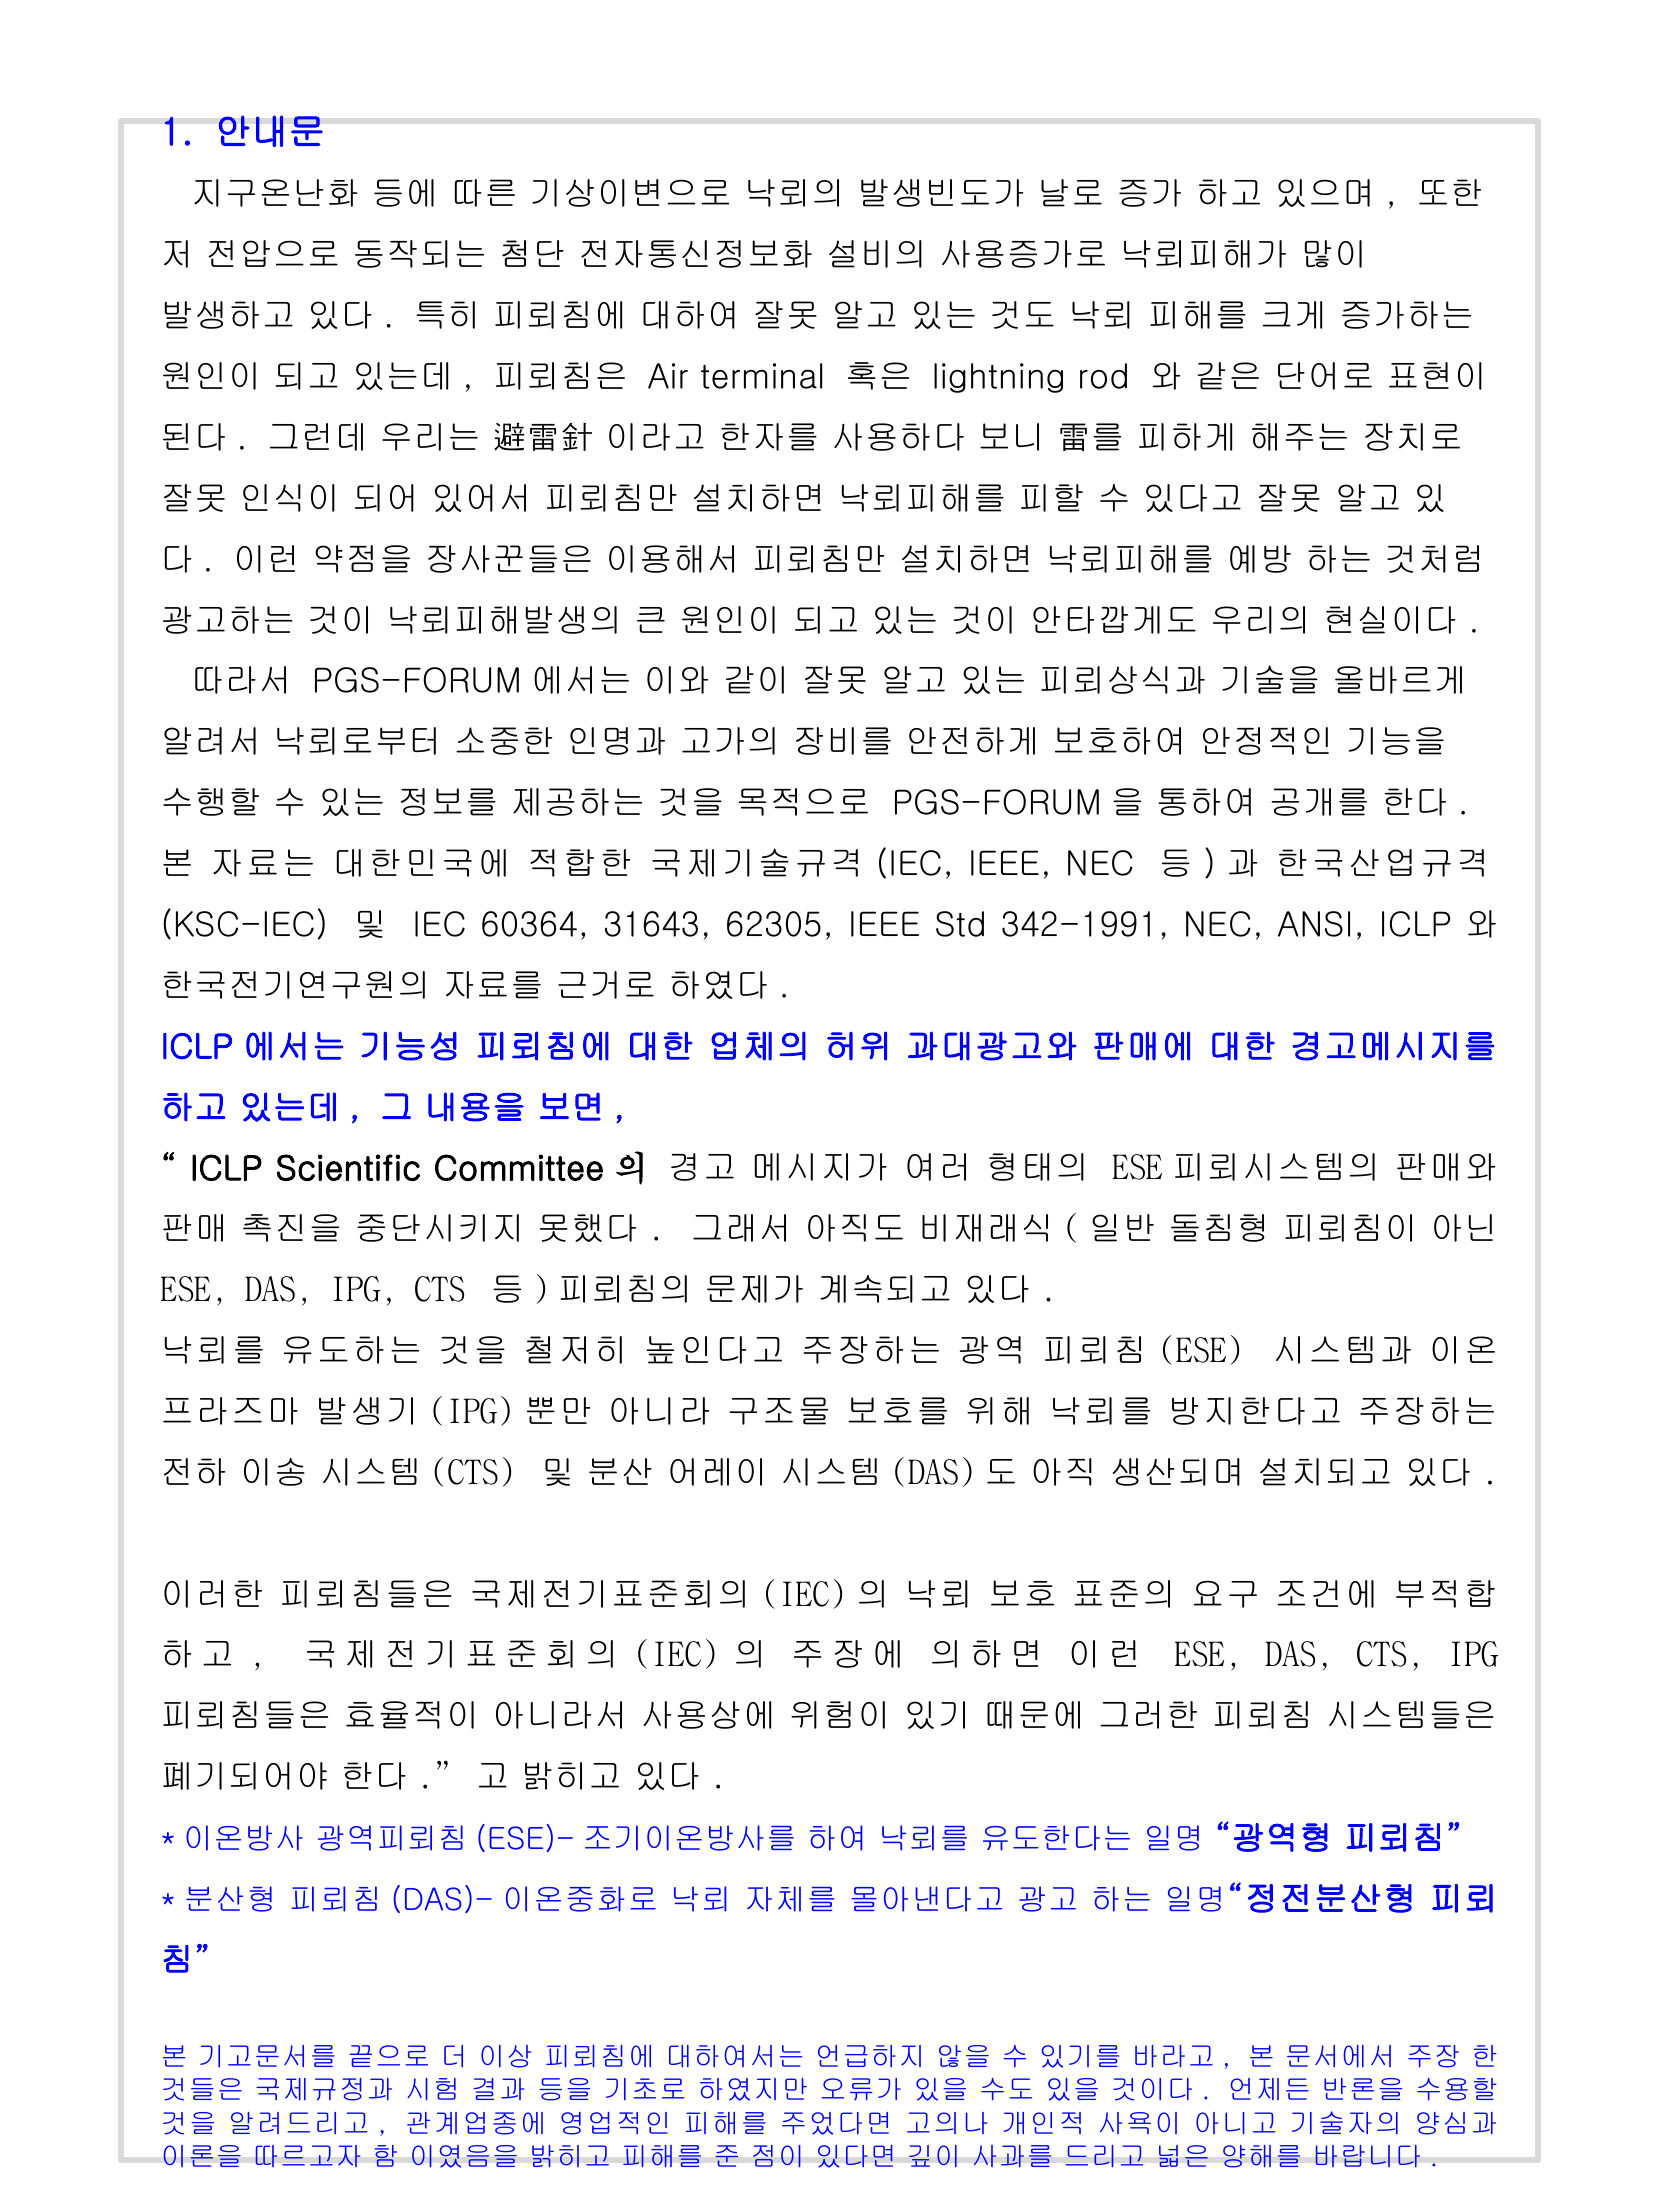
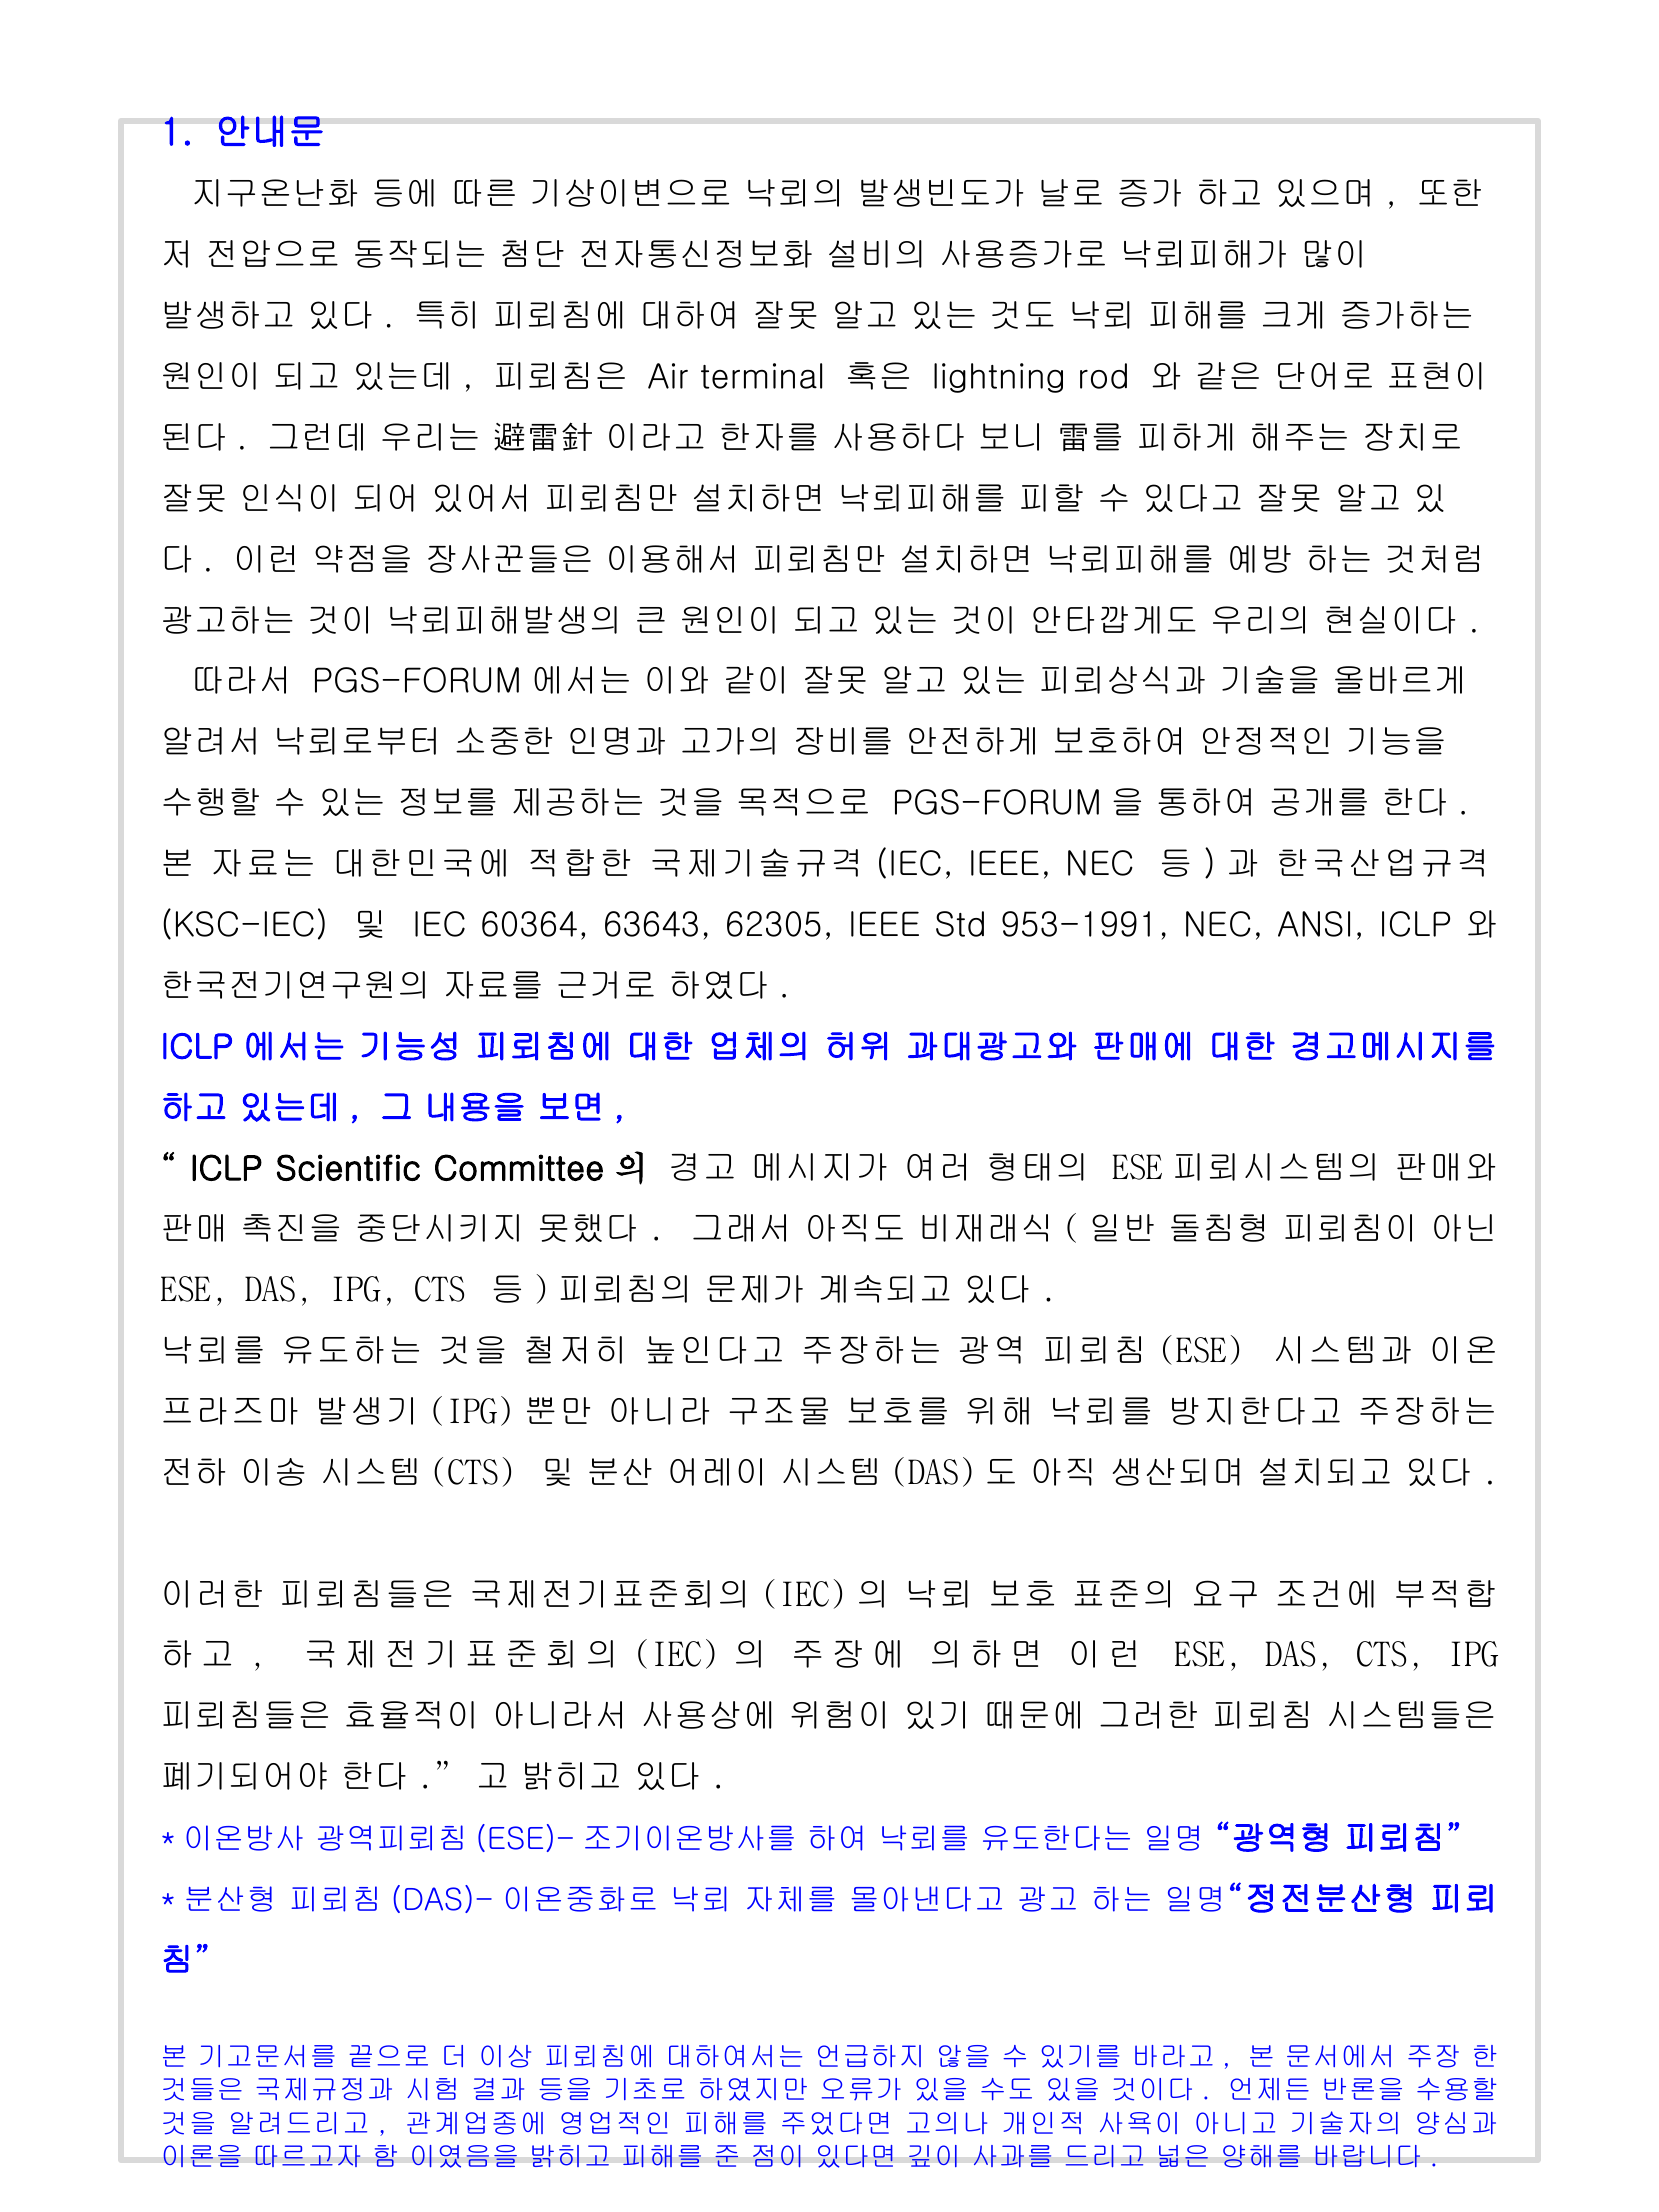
31643: 31643 -> 63643 (657, 925)
342-1991: 342-1991 -> 953-1991 (1085, 925)
